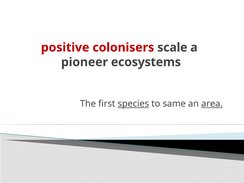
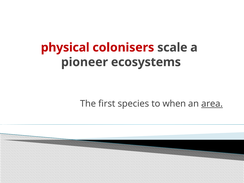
positive: positive -> physical (65, 47)
species underline: present -> none (133, 104)
same: same -> when (174, 104)
